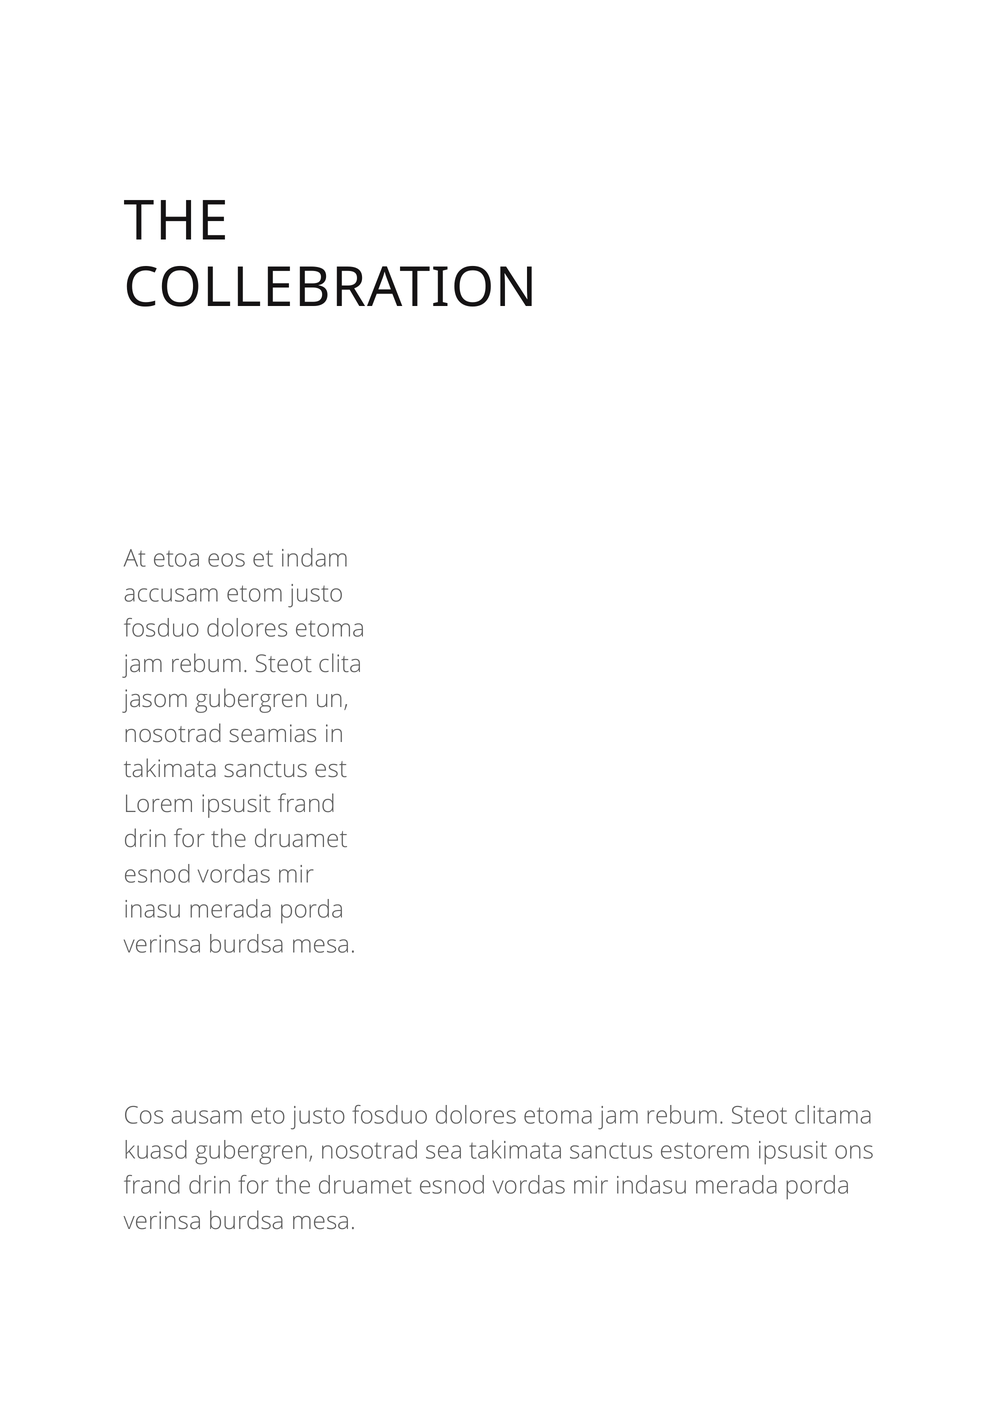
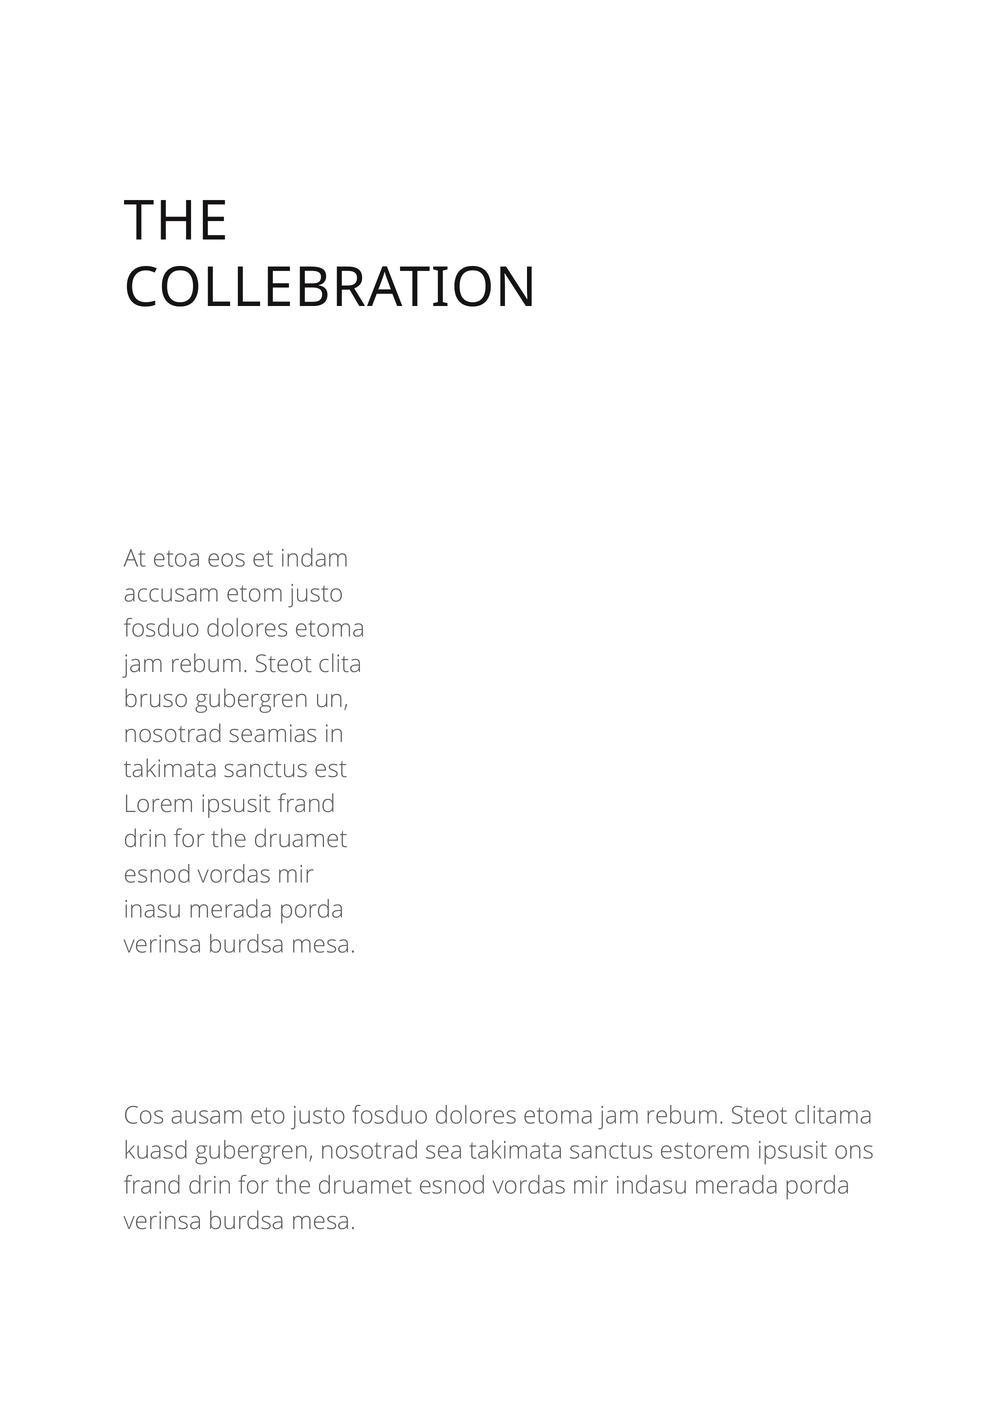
jasom: jasom -> bruso (156, 699)
